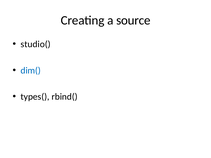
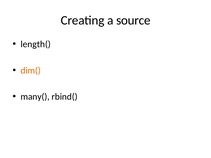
studio(: studio( -> length( (36, 44)
dim( colour: blue -> orange (31, 71)
types(: types( -> many( (35, 97)
